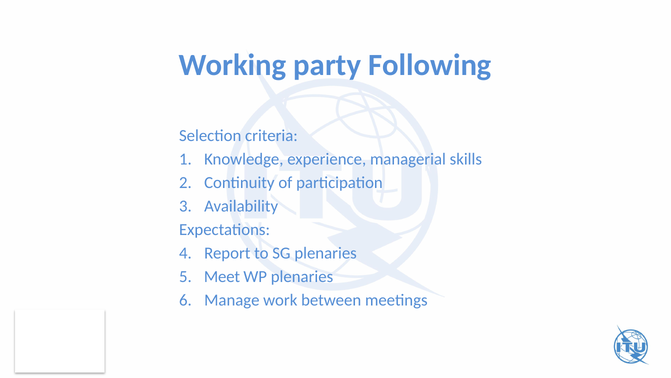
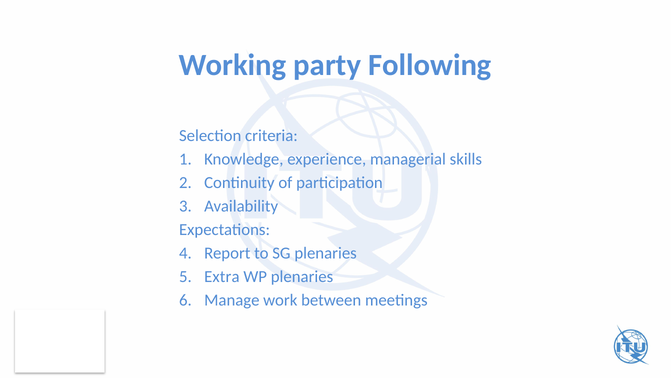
Meet: Meet -> Extra (222, 276)
